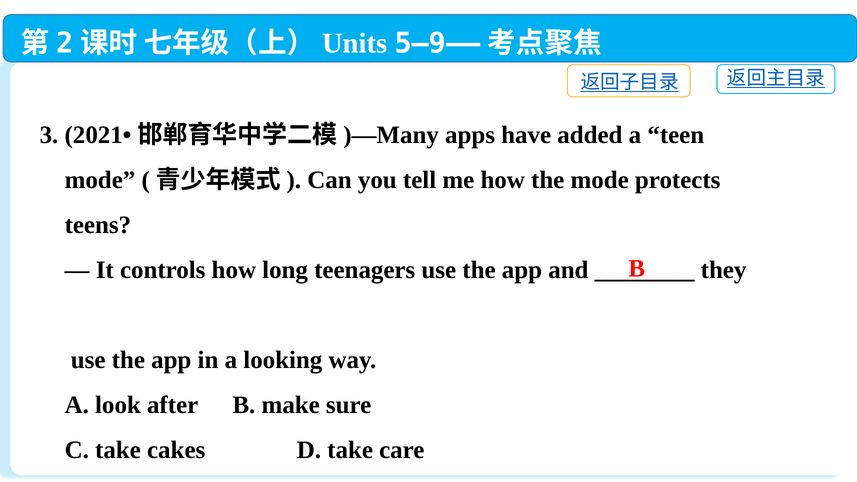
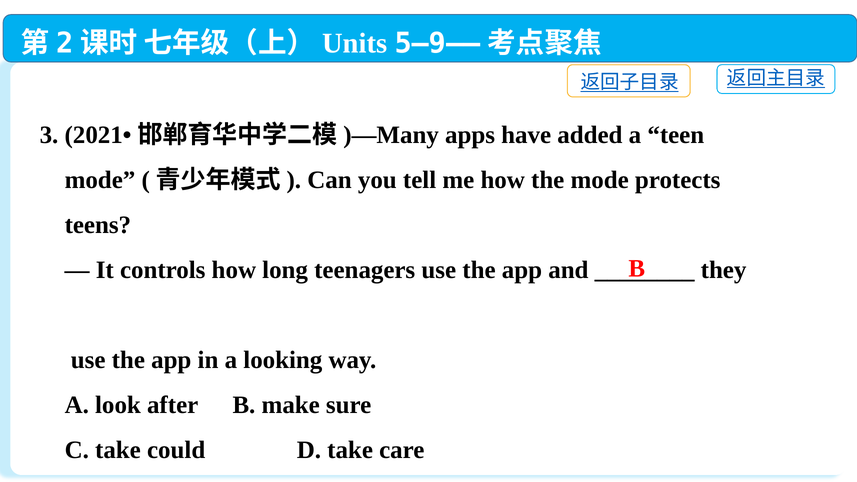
cakes: cakes -> could (176, 450)
